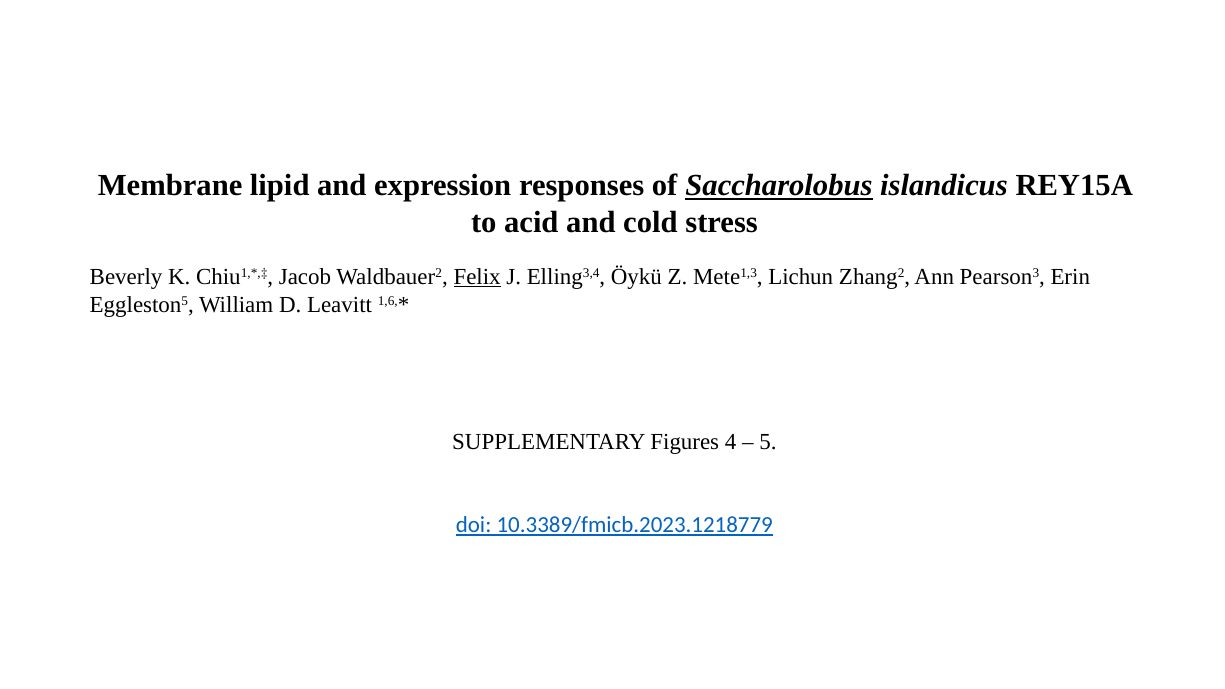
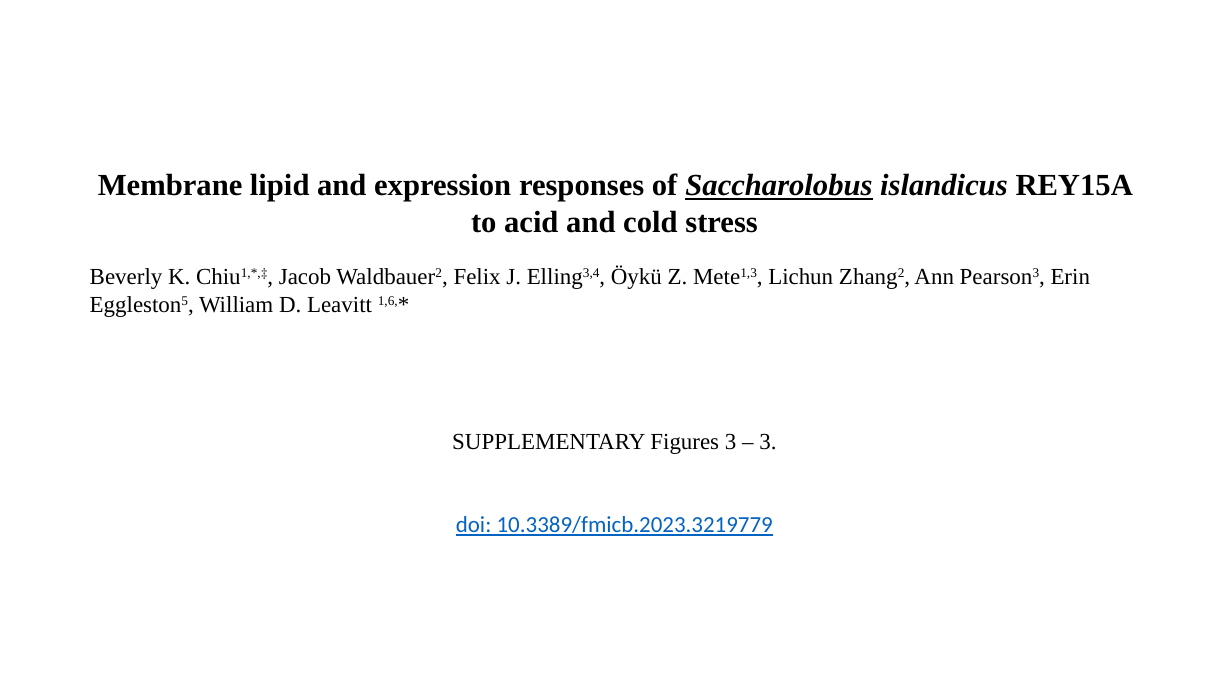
Felix underline: present -> none (477, 277)
Figures 4: 4 -> 3 (731, 442)
5: 5 -> 3 (768, 442)
10.3389/fmicb.2023.1218779: 10.3389/fmicb.2023.1218779 -> 10.3389/fmicb.2023.3219779 (635, 525)
